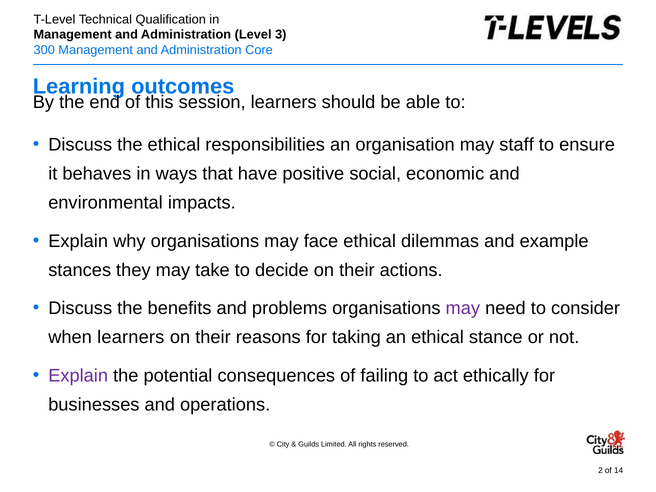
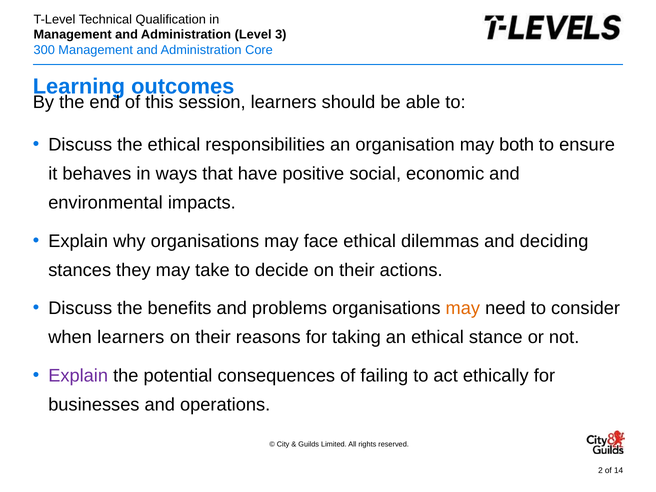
staff: staff -> both (517, 145)
example: example -> deciding (554, 241)
may colour: purple -> orange (463, 308)
